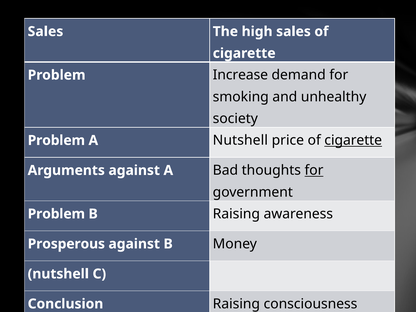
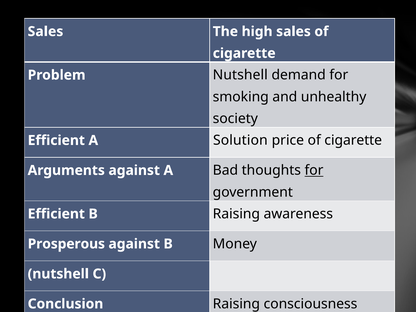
Problem Increase: Increase -> Nutshell (240, 75)
Problem: Problem -> Efficient (56, 140)
A Nutshell: Nutshell -> Solution (240, 140)
cigarette underline: present -> none (353, 140)
Problem: Problem -> Efficient (56, 214)
